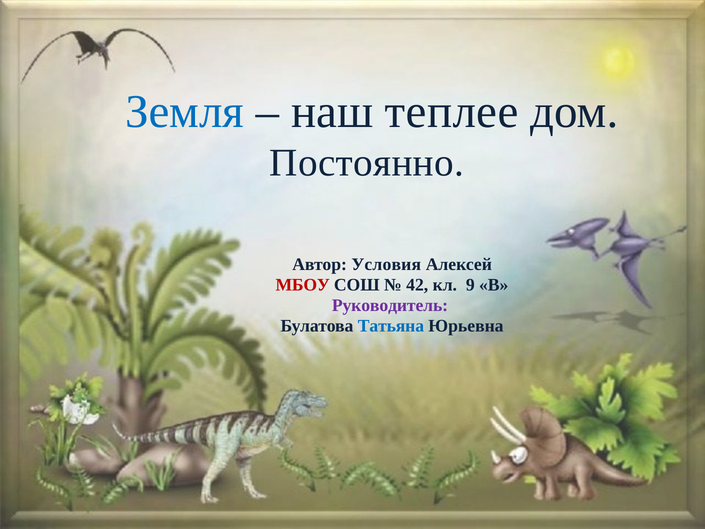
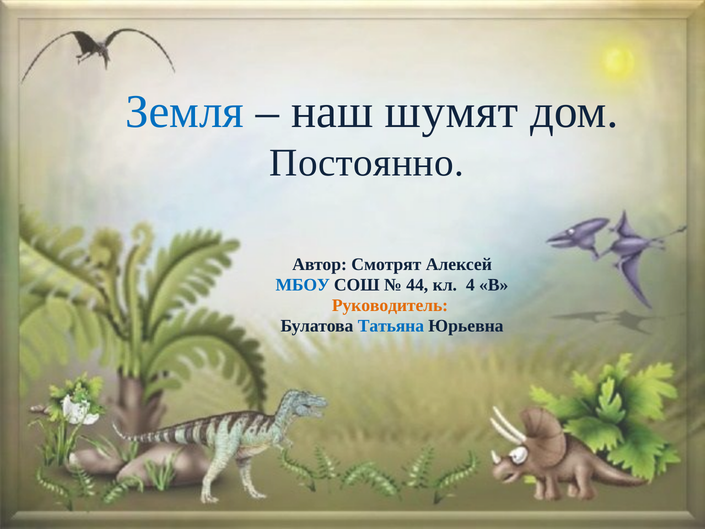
теплее: теплее -> шумят (452, 112)
Условия: Условия -> Смотрят (386, 265)
МБОУ colour: red -> blue (303, 285)
42: 42 -> 44 (417, 285)
9: 9 -> 4 (470, 285)
Руководитель colour: purple -> orange (390, 305)
